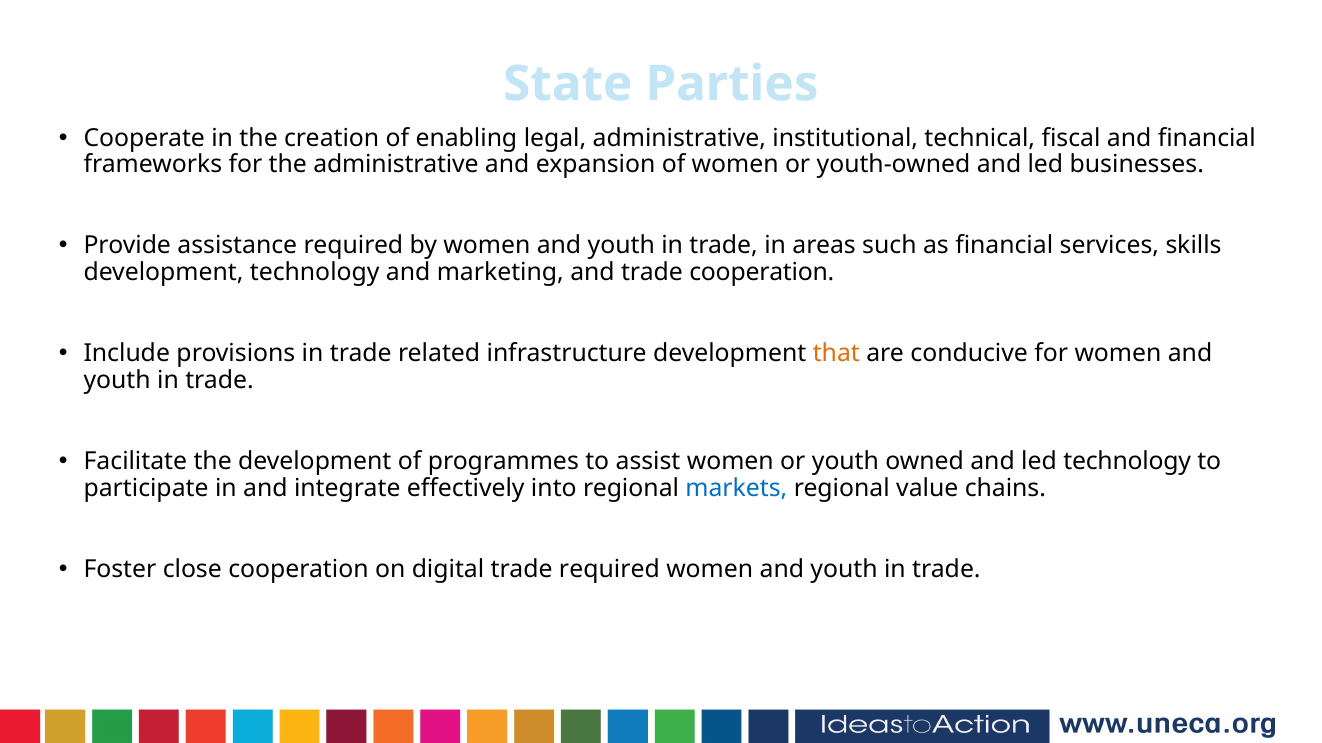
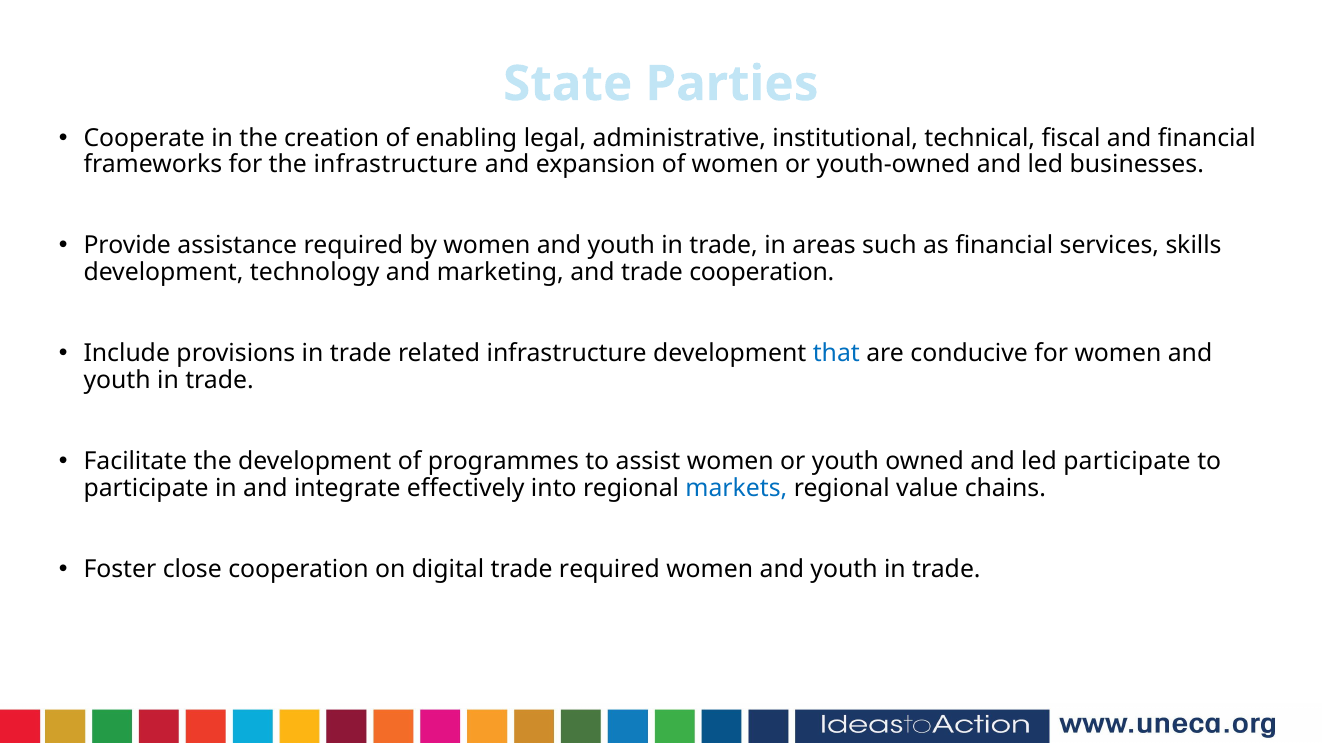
the administrative: administrative -> infrastructure (396, 165)
that colour: orange -> blue (836, 354)
led technology: technology -> participate (1127, 462)
